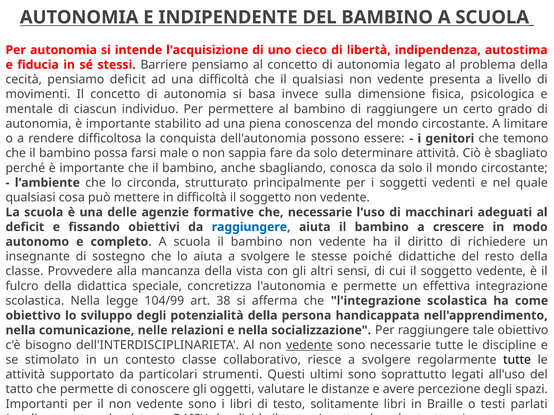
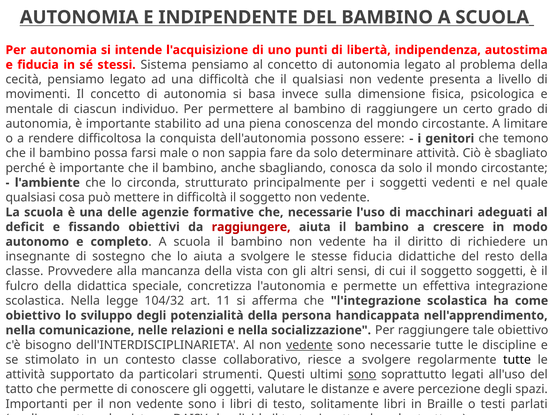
cieco: cieco -> punti (311, 50)
stessi Barriere: Barriere -> Sistema (164, 65)
pensiamo deficit: deficit -> legato (128, 80)
raggiungere colour: blue -> red (251, 227)
stesse poiché: poiché -> fiducia (373, 257)
soggetto vedente: vedente -> soggetti (501, 272)
104/99: 104/99 -> 104/32 (164, 301)
38: 38 -> 11 (223, 301)
sono underline: none -> present (362, 375)
